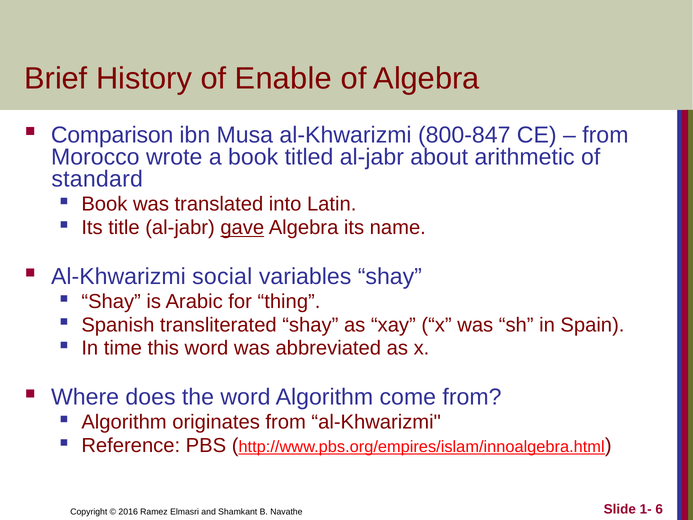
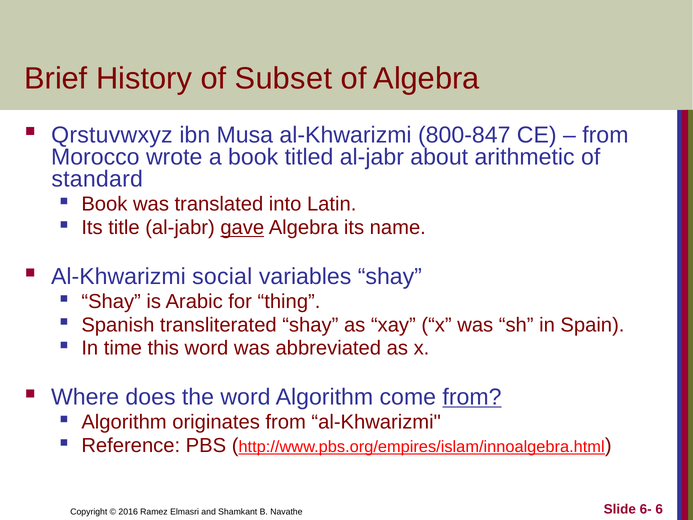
Enable: Enable -> Subset (283, 78)
Comparison: Comparison -> Qrstuvwxyz (112, 135)
from underline: none -> present (472, 397)
1-: 1- -> 6- (646, 509)
